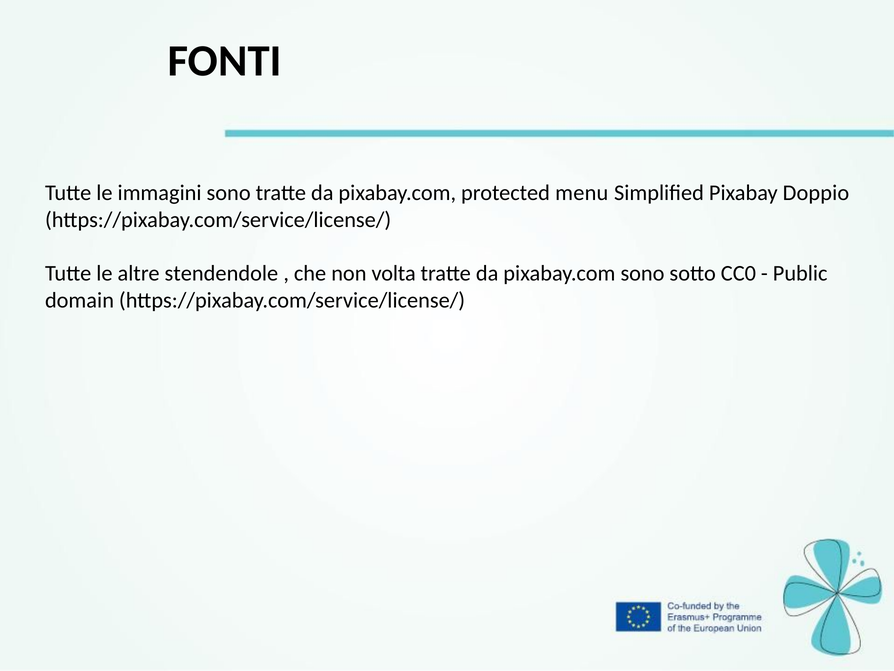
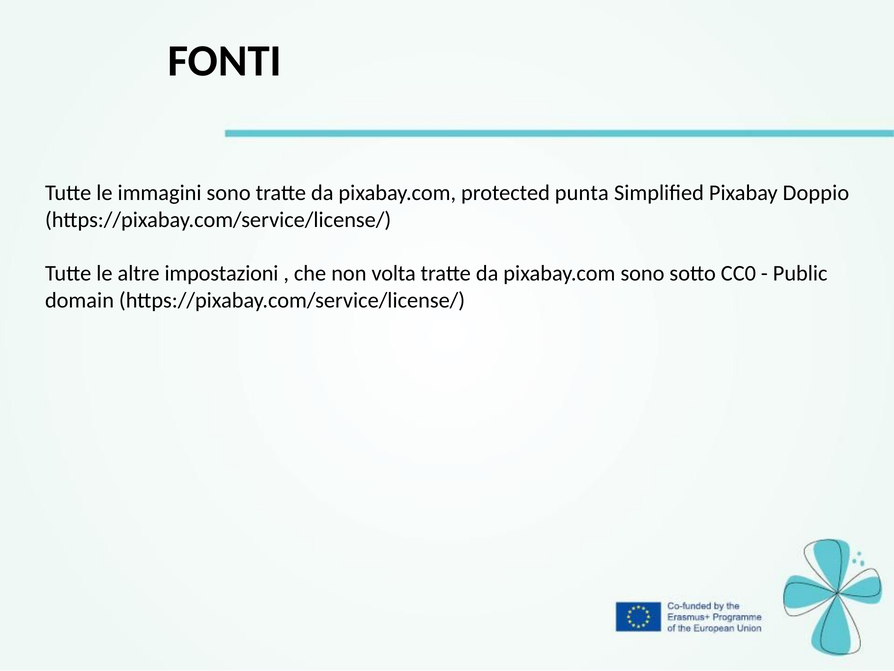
menu: menu -> punta (582, 193)
stendendole: stendendole -> impostazioni (222, 273)
